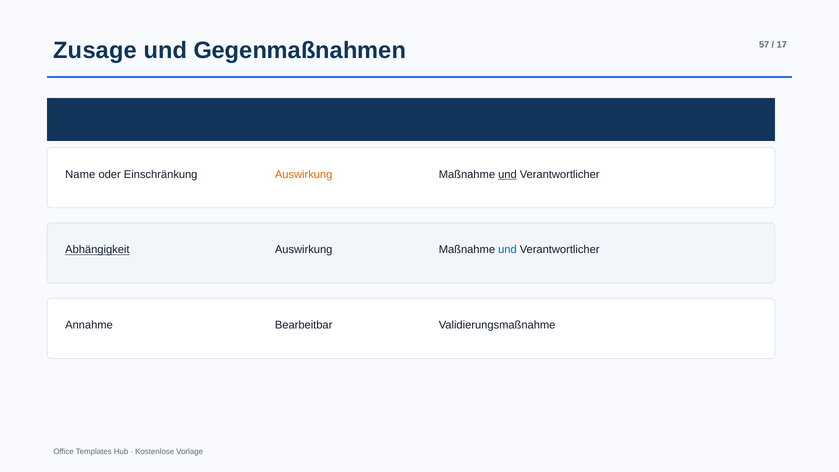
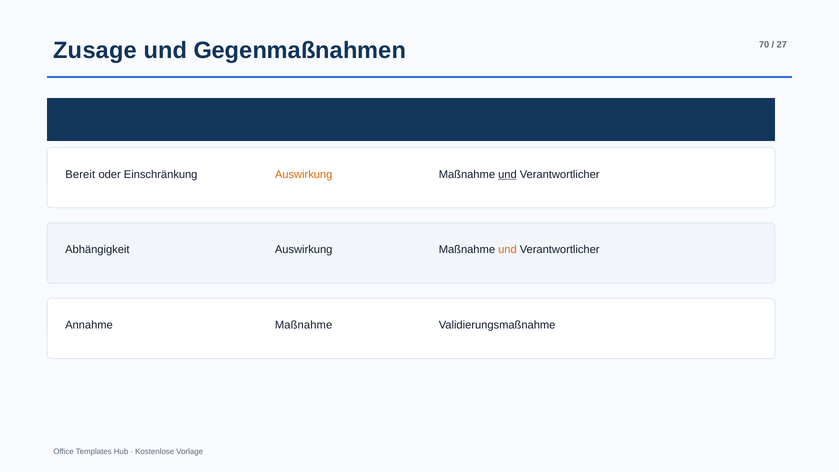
57: 57 -> 70 (764, 45)
17: 17 -> 27 (782, 45)
Name: Name -> Bereit (80, 174)
Abhängigkeit underline: present -> none (97, 250)
und colour: blue -> orange (507, 250)
Annahme Bearbeitbar: Bearbeitbar -> Maßnahme (304, 325)
